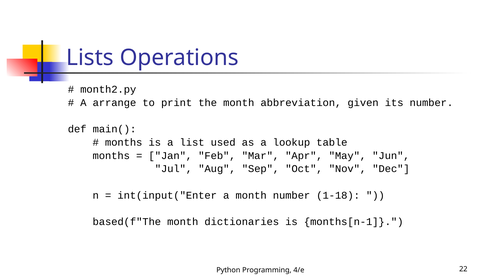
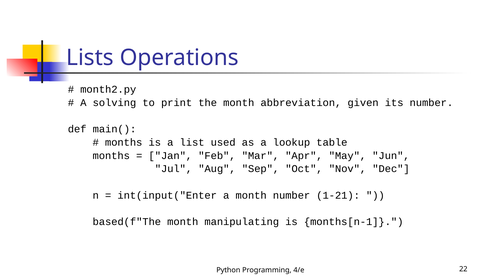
arrange: arrange -> solving (114, 103)
1-18: 1-18 -> 1-21 (338, 195)
dictionaries: dictionaries -> manipulating (242, 222)
